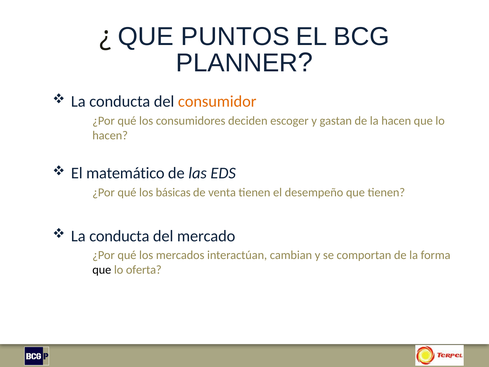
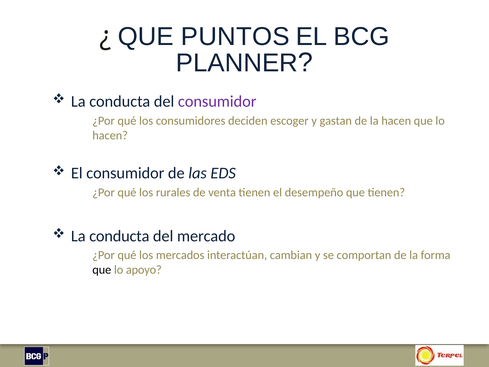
consumidor colour: orange -> purple (217, 101)
El matemático: matemático -> consumidor (125, 173)
básicas: básicas -> rurales (173, 192)
oferta: oferta -> apoyo (144, 270)
